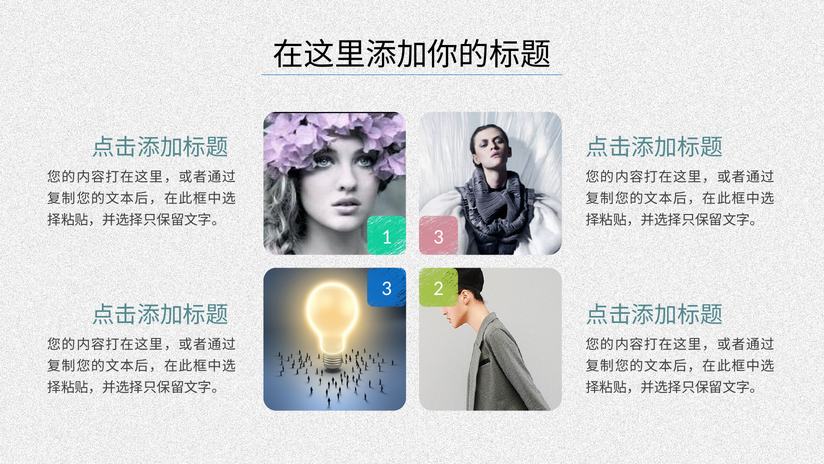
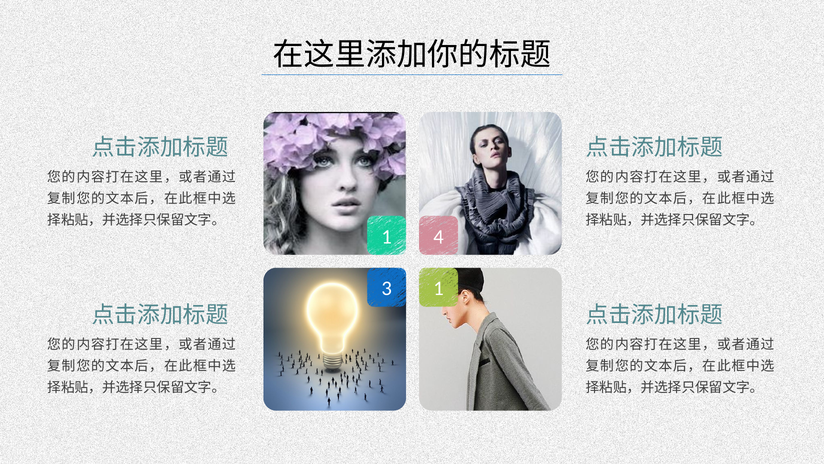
1 3: 3 -> 4 (439, 236)
3 2: 2 -> 1 (439, 288)
